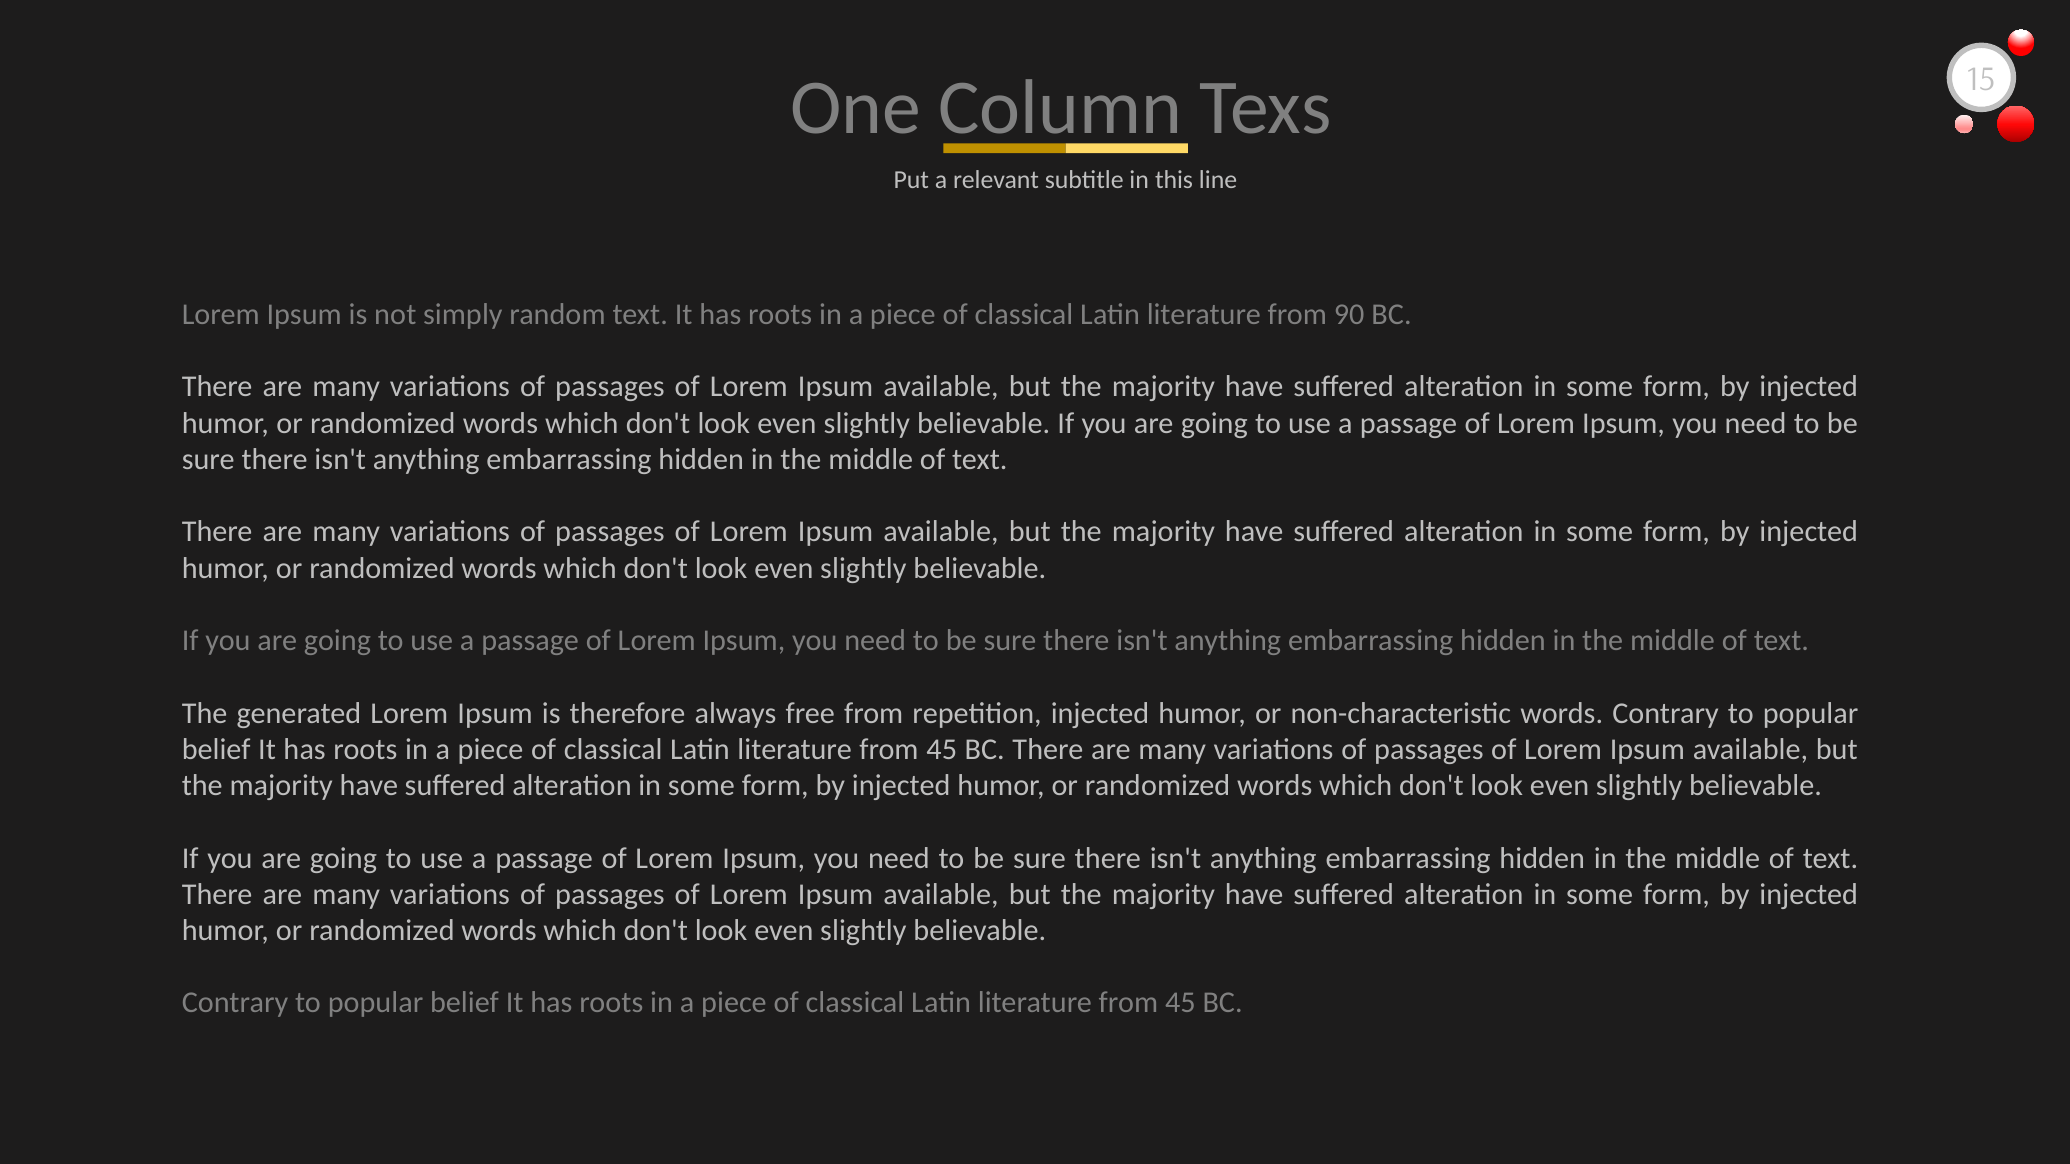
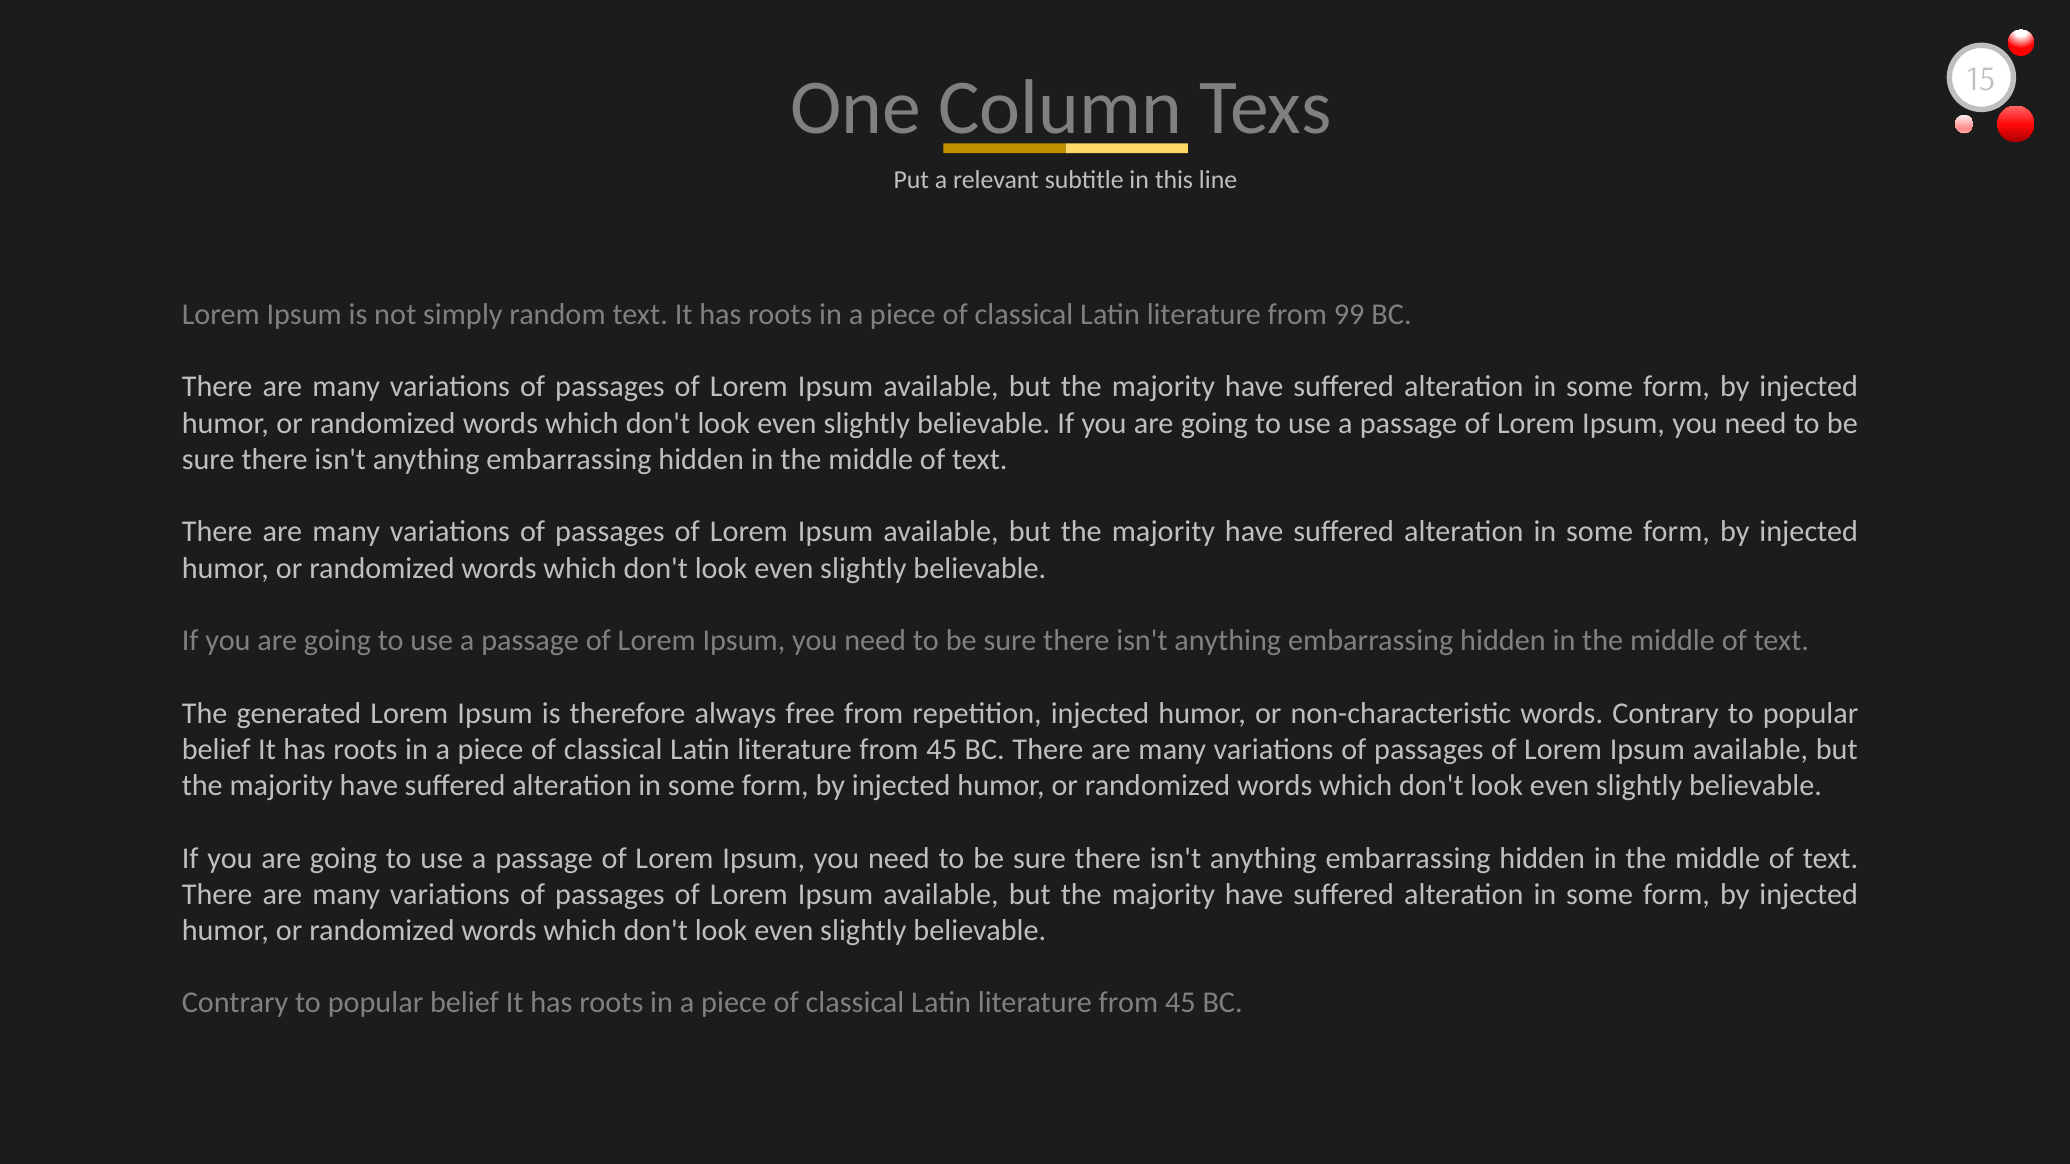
90: 90 -> 99 (1349, 315)
